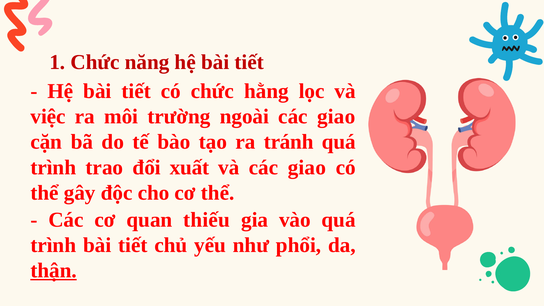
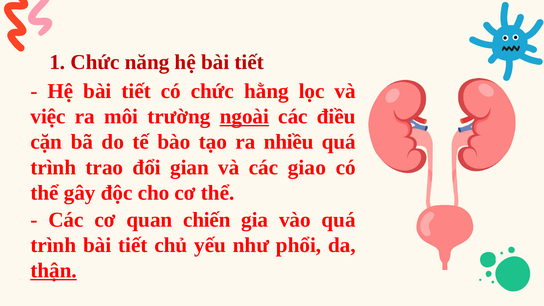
ngoài underline: none -> present (244, 117)
giao: giao -> điều (336, 117)
tránh: tránh -> nhiều (289, 142)
xuất: xuất -> gian (190, 167)
thiếu: thiếu -> chiến (207, 220)
